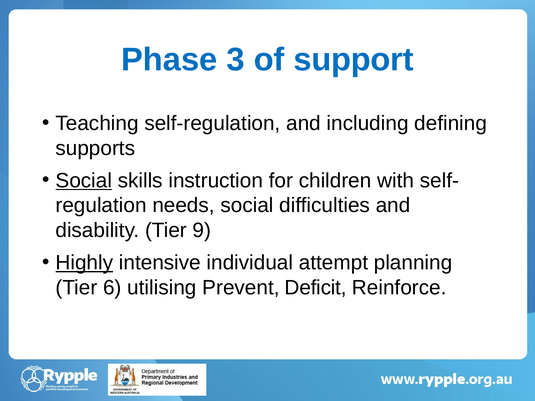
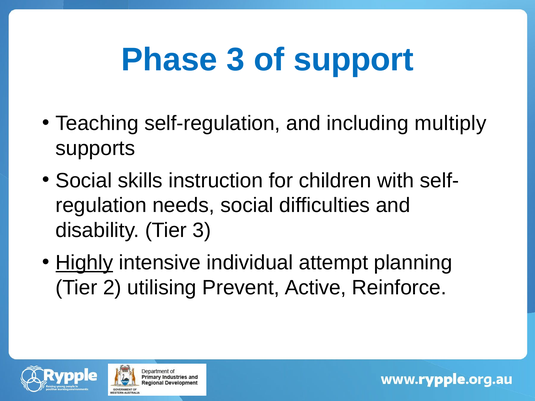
defining: defining -> multiply (451, 123)
Social underline: present -> none (84, 181)
Tier 9: 9 -> 3 (202, 230)
6: 6 -> 2 (112, 288)
Deficit: Deficit -> Active (316, 288)
